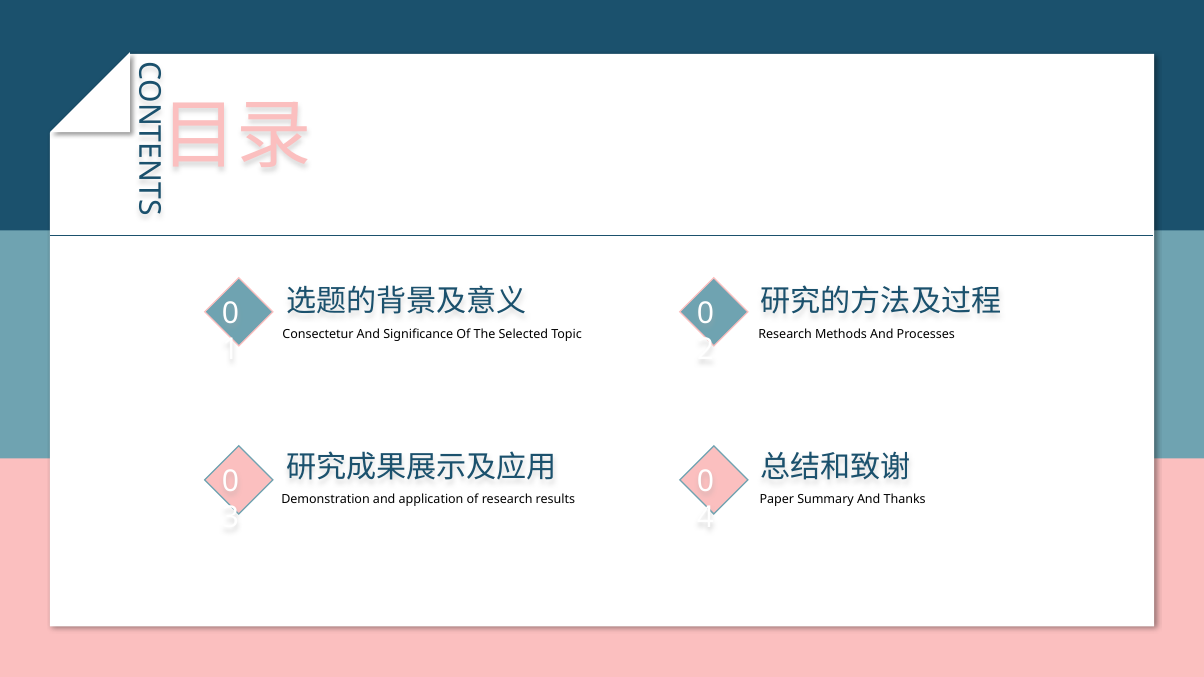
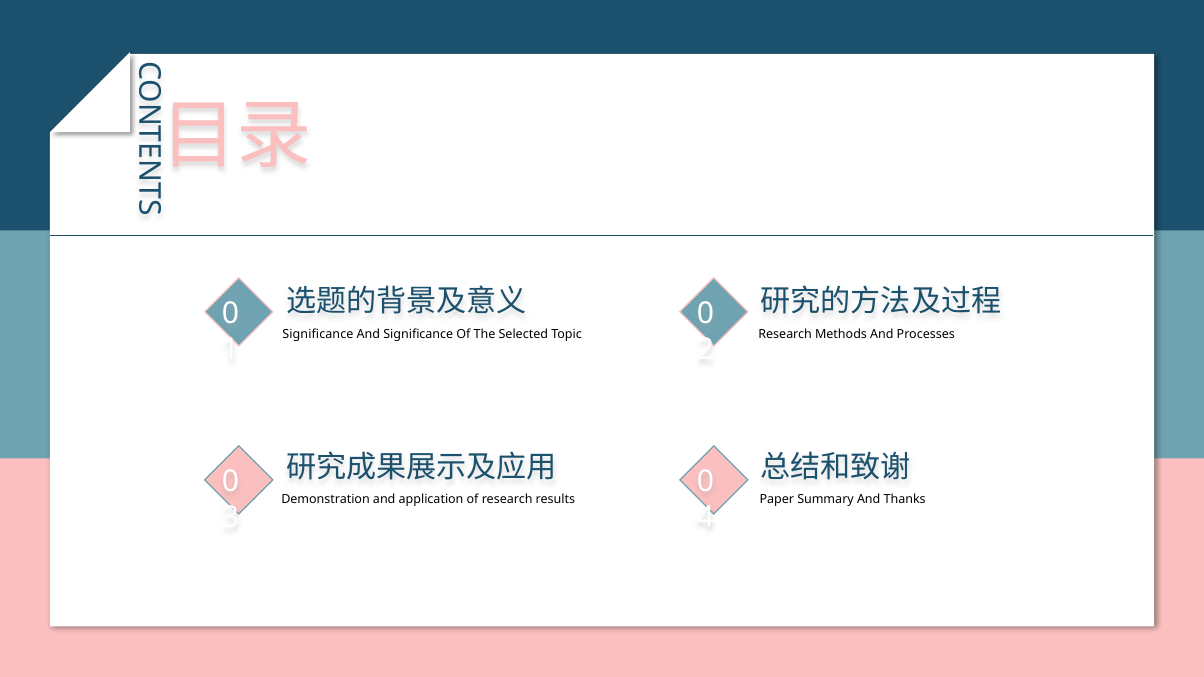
Consectetur: Consectetur -> Significance (318, 334)
